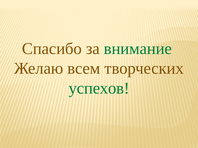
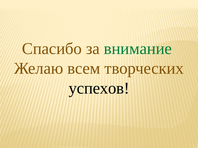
успехов colour: green -> black (99, 88)
